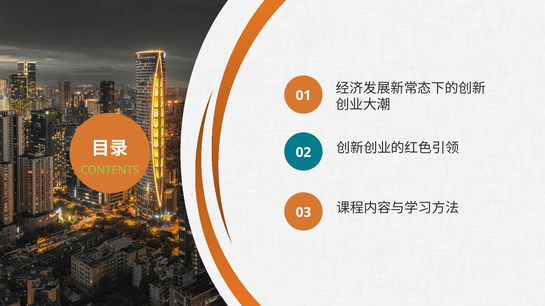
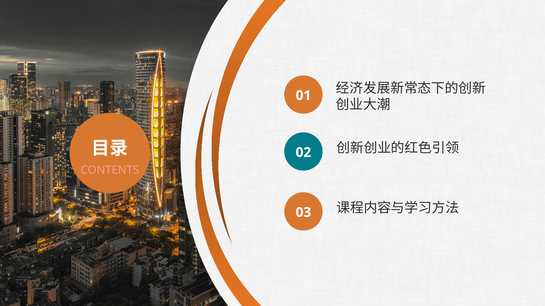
CONTENTS colour: light green -> pink (110, 170)
